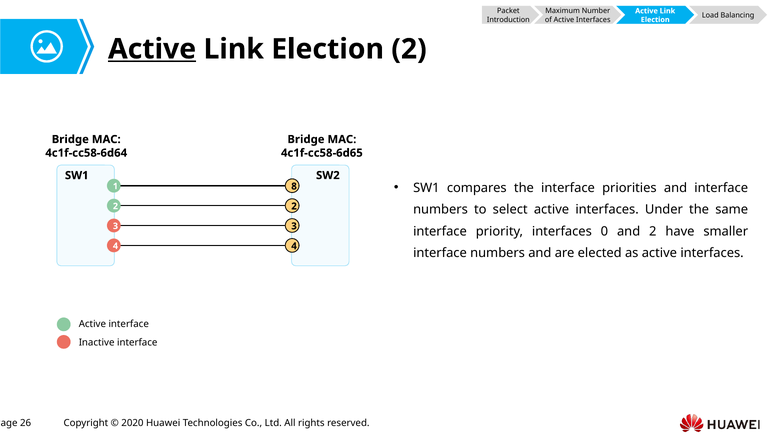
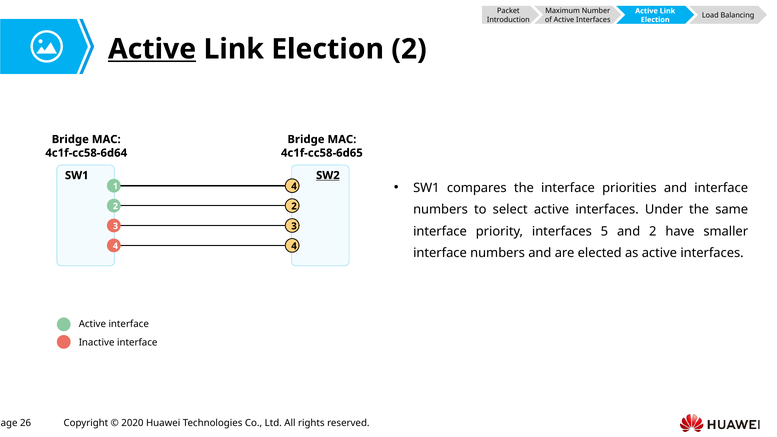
SW2 underline: none -> present (328, 175)
1 8: 8 -> 4 (294, 186)
0: 0 -> 5 (604, 231)
